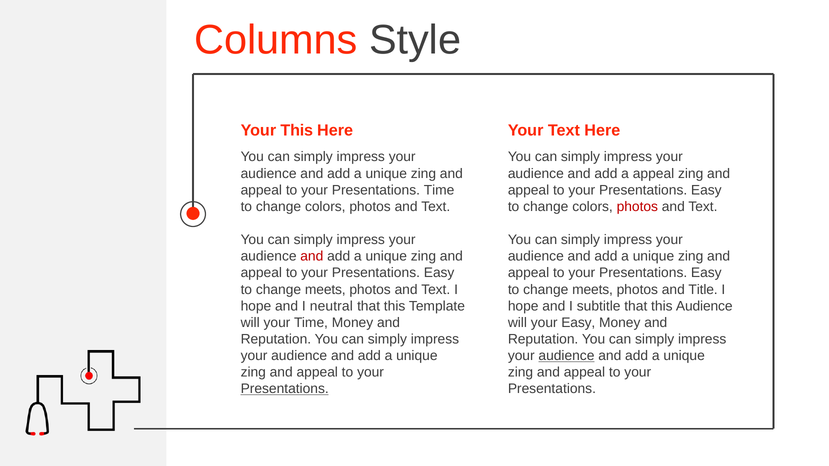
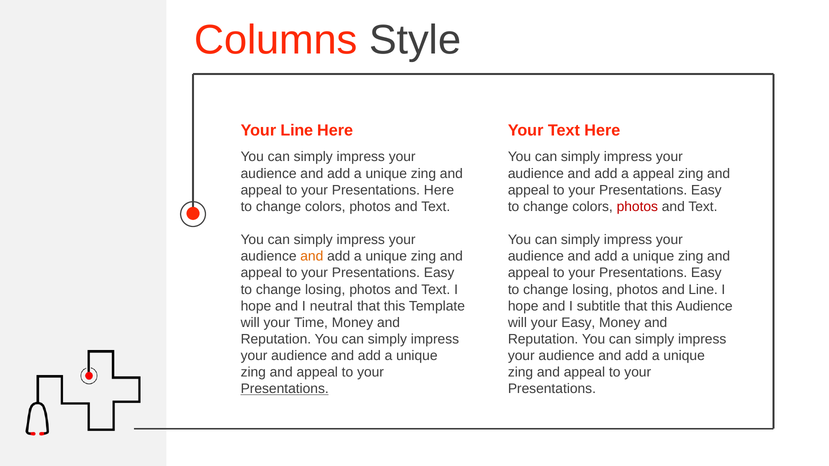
Your This: This -> Line (297, 131)
Presentations Time: Time -> Here (439, 190)
and colour: red -> orange (312, 257)
meets: meets -> losing (325, 290)
meets: meets -> losing (592, 290)
and Title: Title -> Line (703, 290)
audience underline: present -> none (566, 356)
